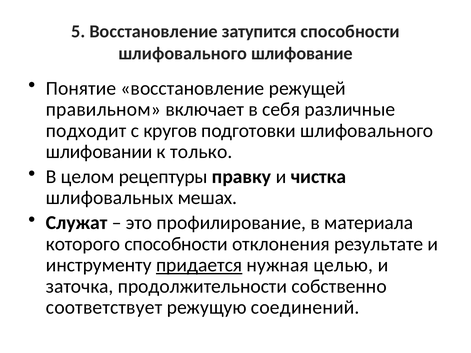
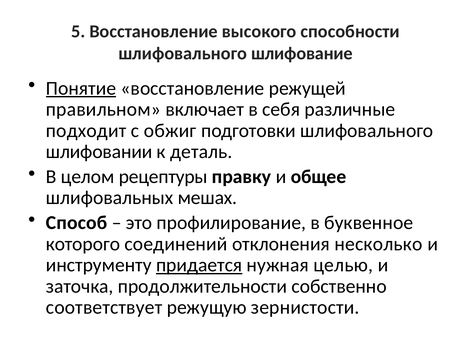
затупится: затупится -> высокого (259, 32)
Понятие underline: none -> present (81, 88)
кругов: кругов -> обжиг (170, 131)
только: только -> деталь (201, 152)
чистка: чистка -> общее (318, 177)
Служат: Служат -> Способ (77, 223)
материала: материала -> буквенное (369, 223)
которого способности: способности -> соединений (176, 244)
результате: результате -> несколько (379, 244)
соединений: соединений -> зернистости (305, 308)
